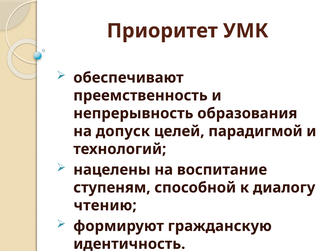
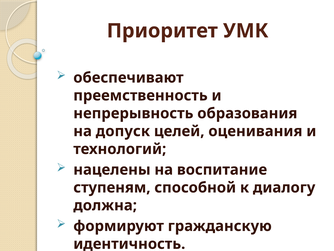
парадигмой: парадигмой -> оценивания (255, 131)
чтению: чтению -> должна (105, 205)
